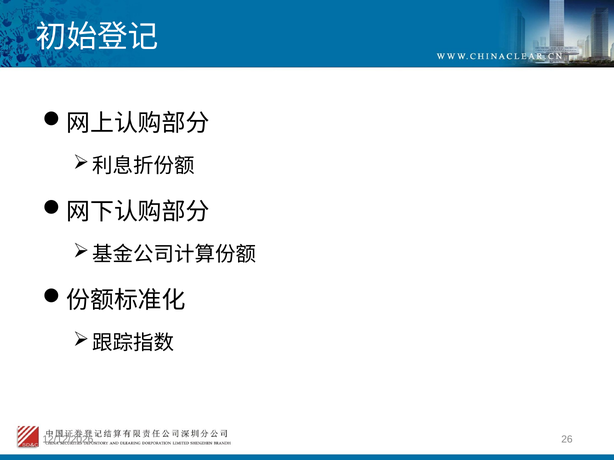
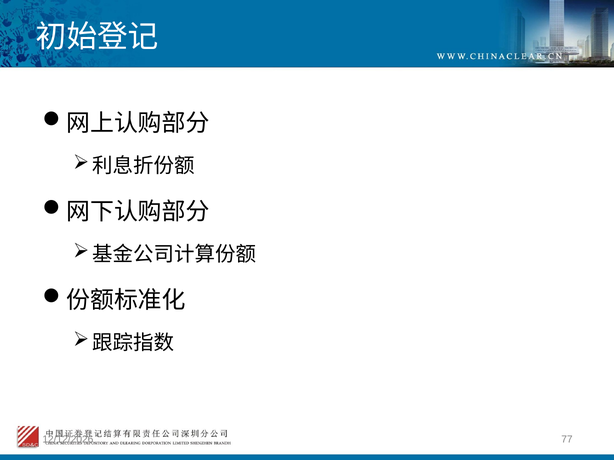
26: 26 -> 77 (567, 440)
